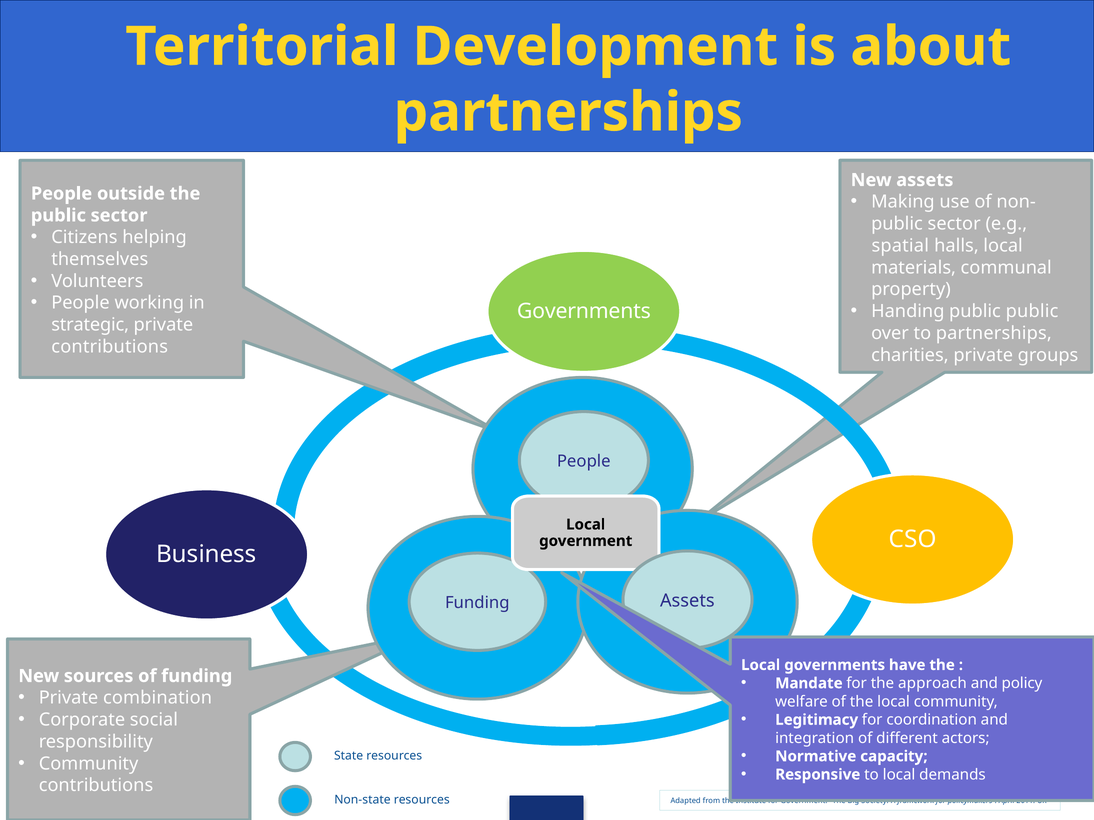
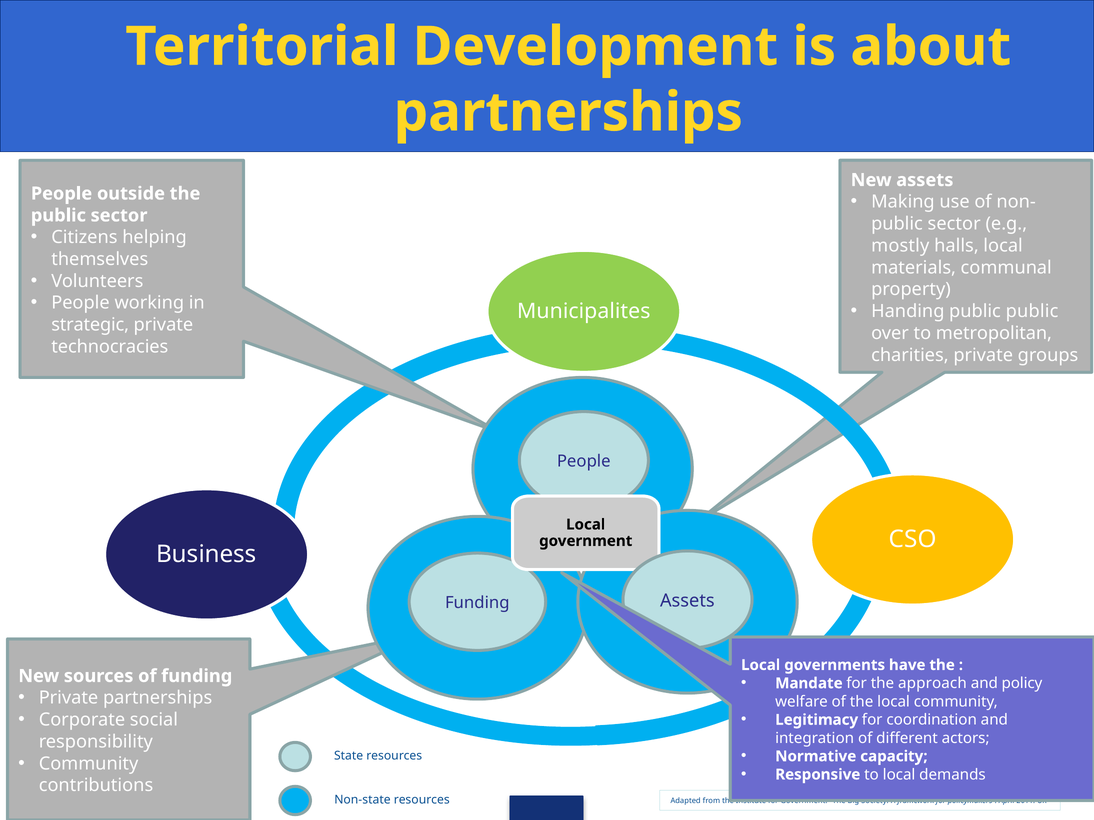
spatial: spatial -> mostly (900, 246)
Governments: Governments -> Municipalites (584, 311)
to partnerships: partnerships -> metropolitan (994, 333)
contributions: contributions -> technocracies (110, 347)
Private combination: combination -> partnerships (158, 698)
